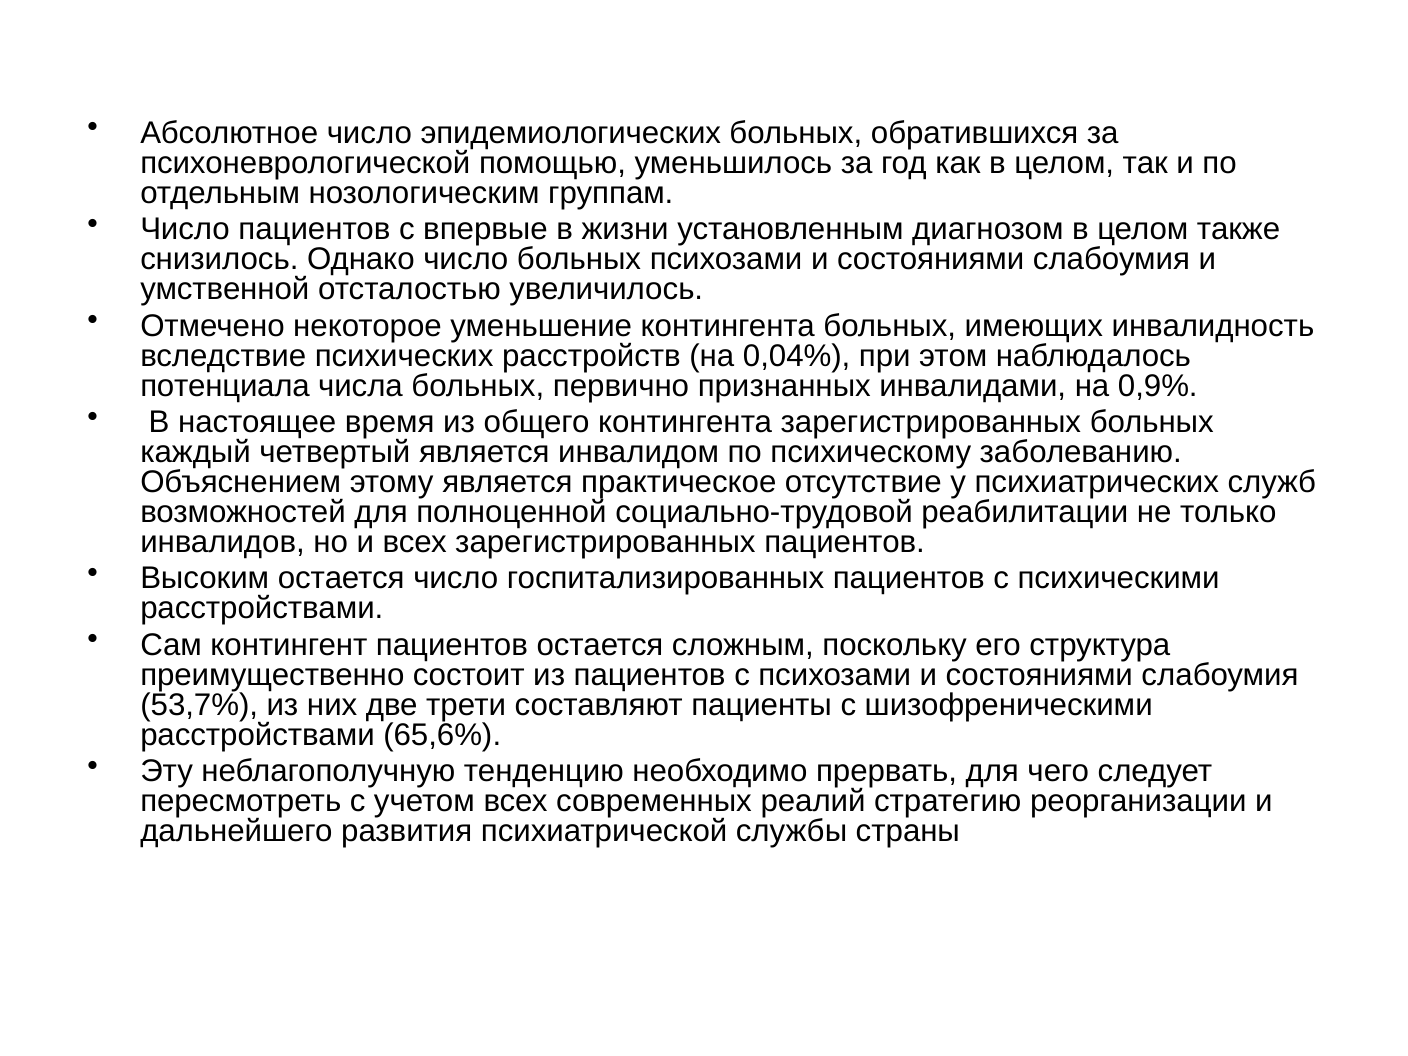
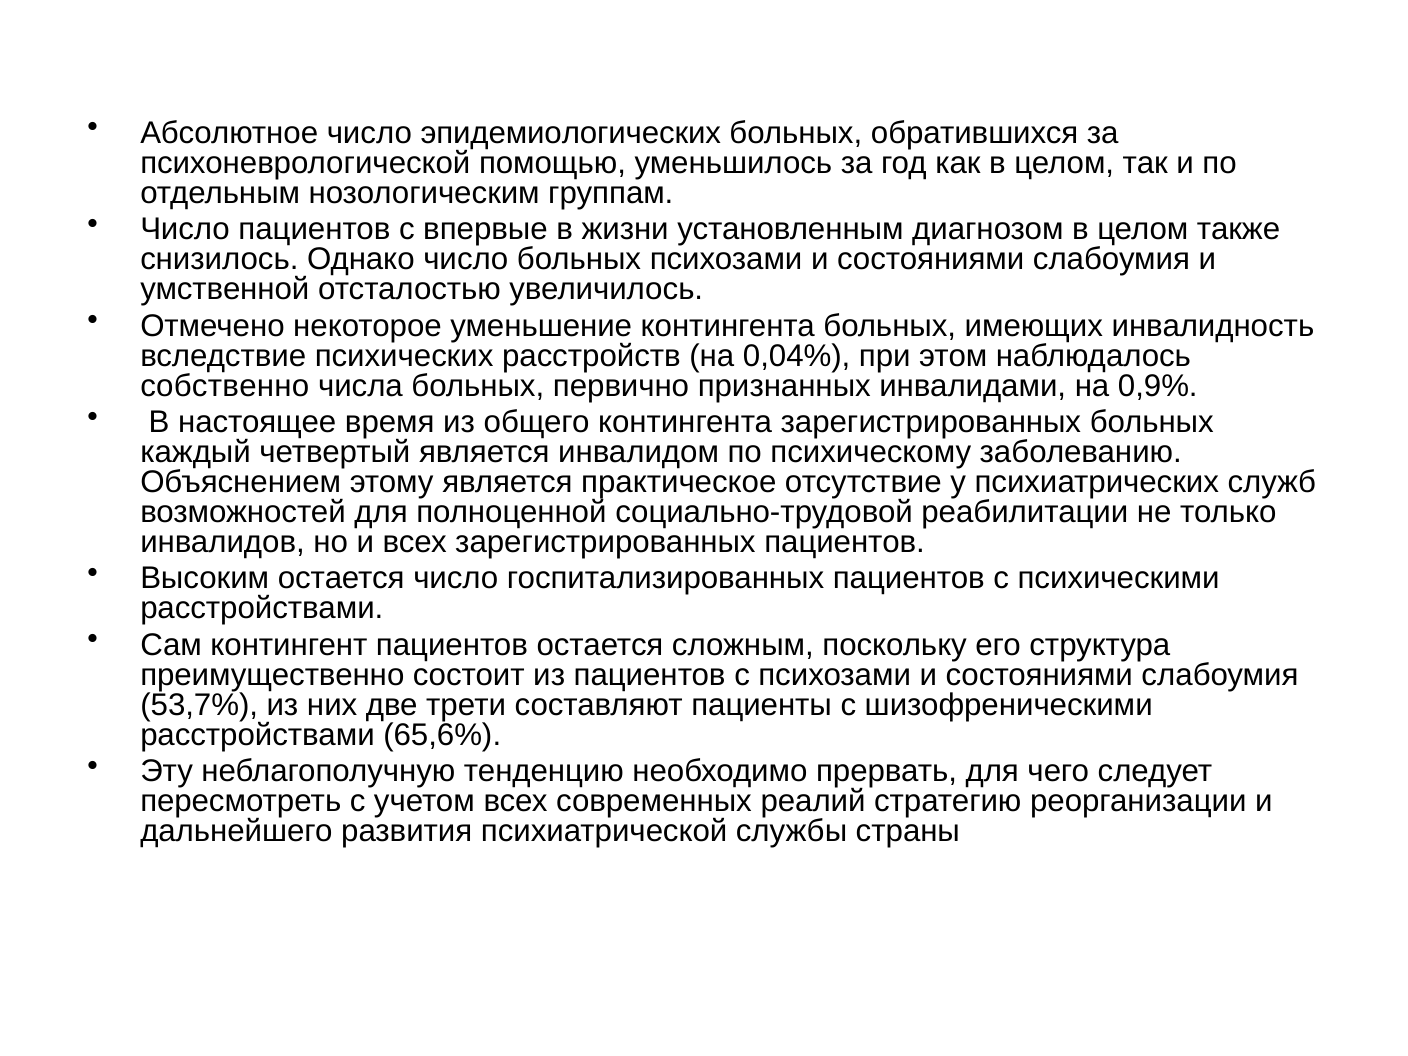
потенциала: потенциала -> собственно (225, 386)
